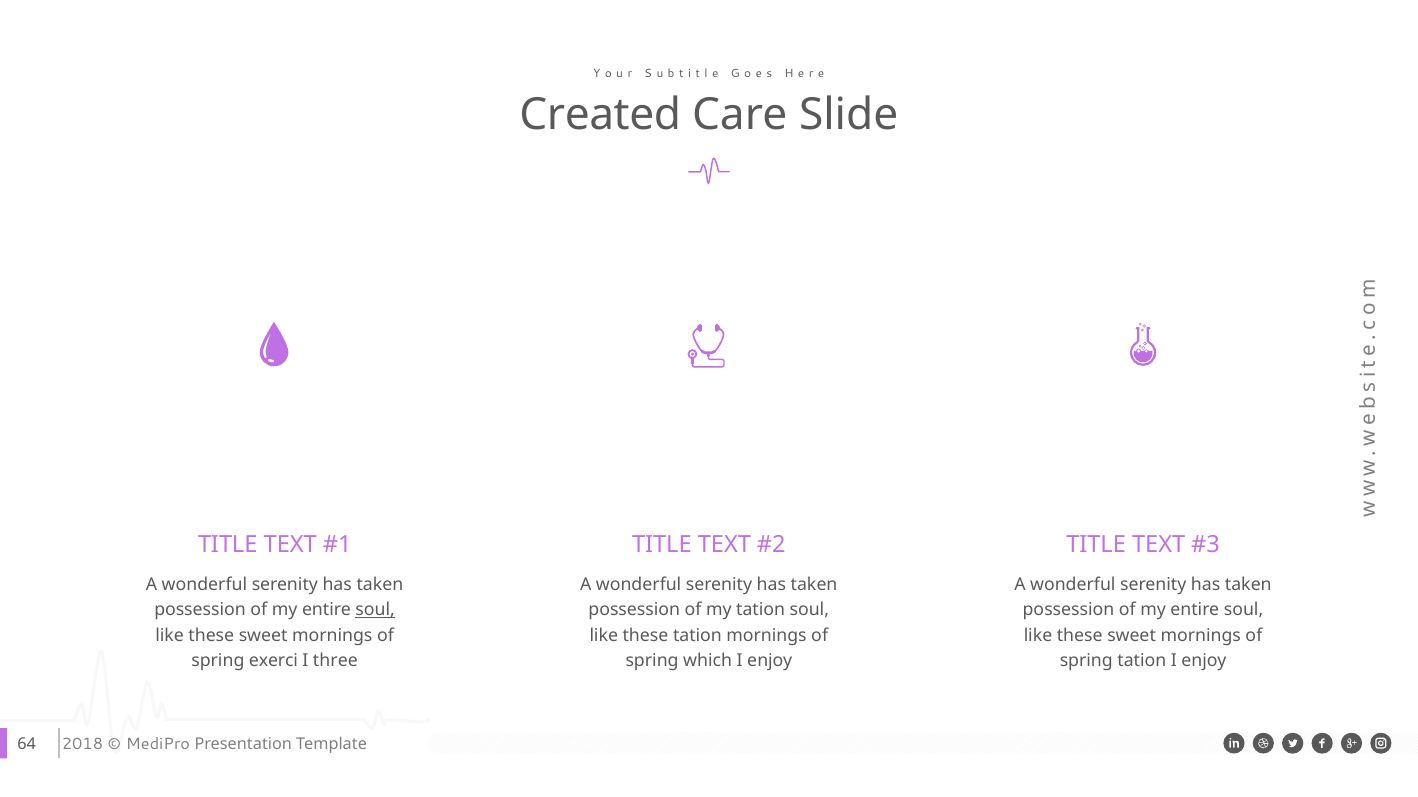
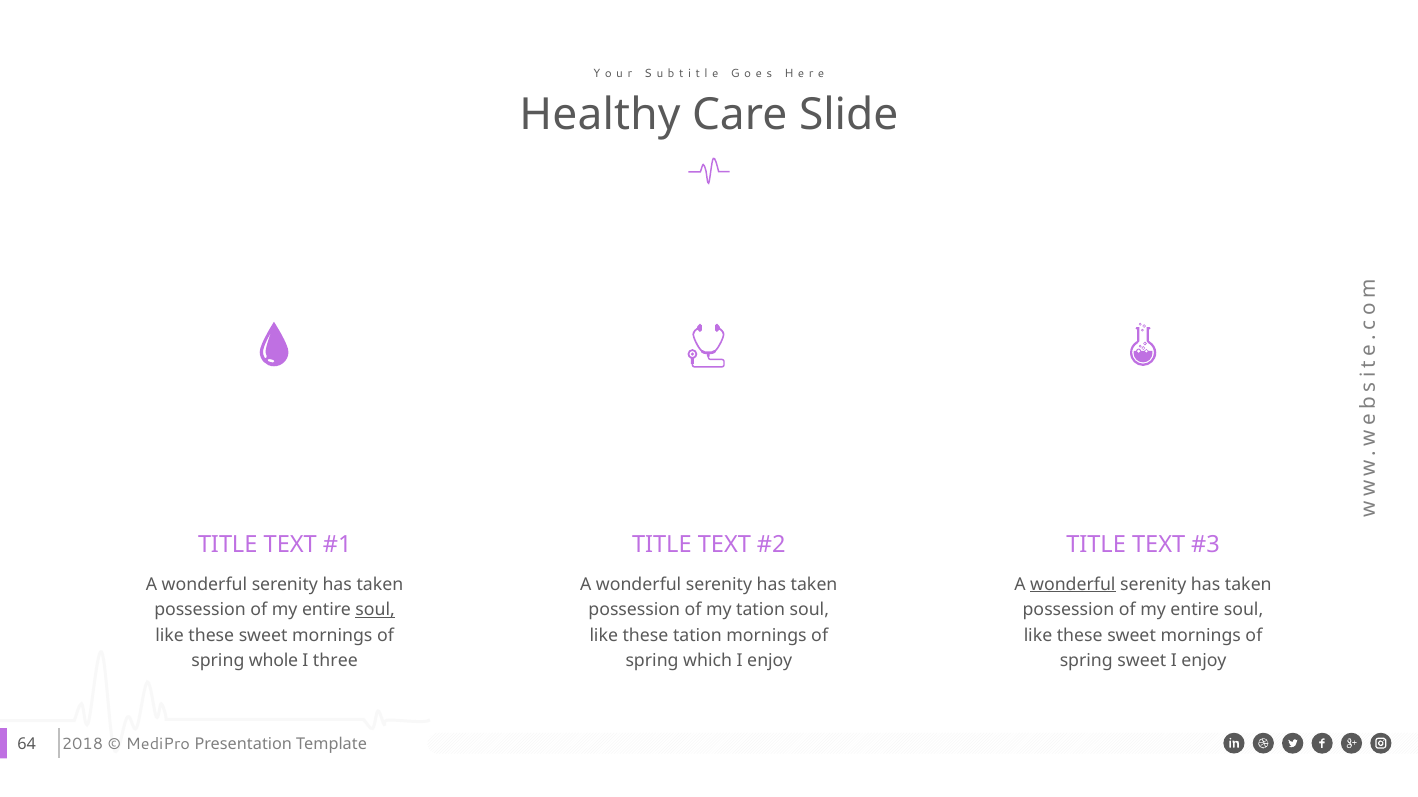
Created: Created -> Healthy (600, 115)
wonderful underline: none -> present (1073, 585)
exerci: exerci -> whole (274, 661)
spring tation: tation -> sweet (1142, 661)
